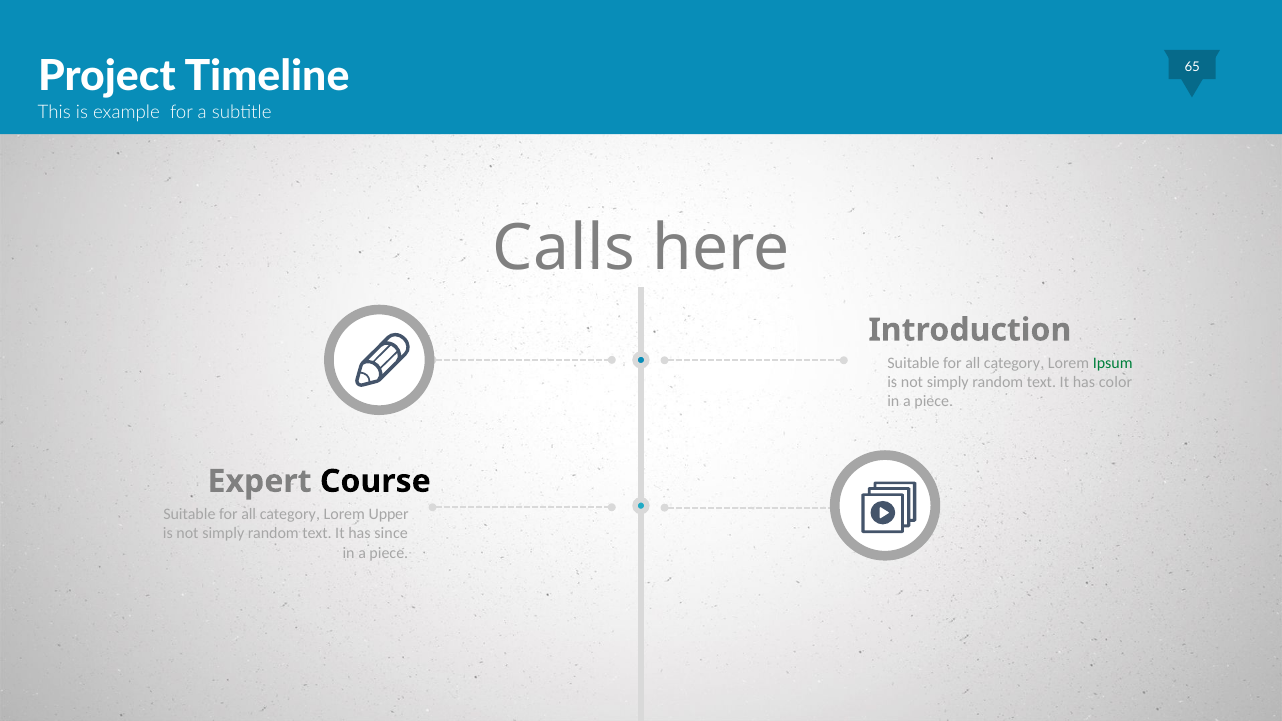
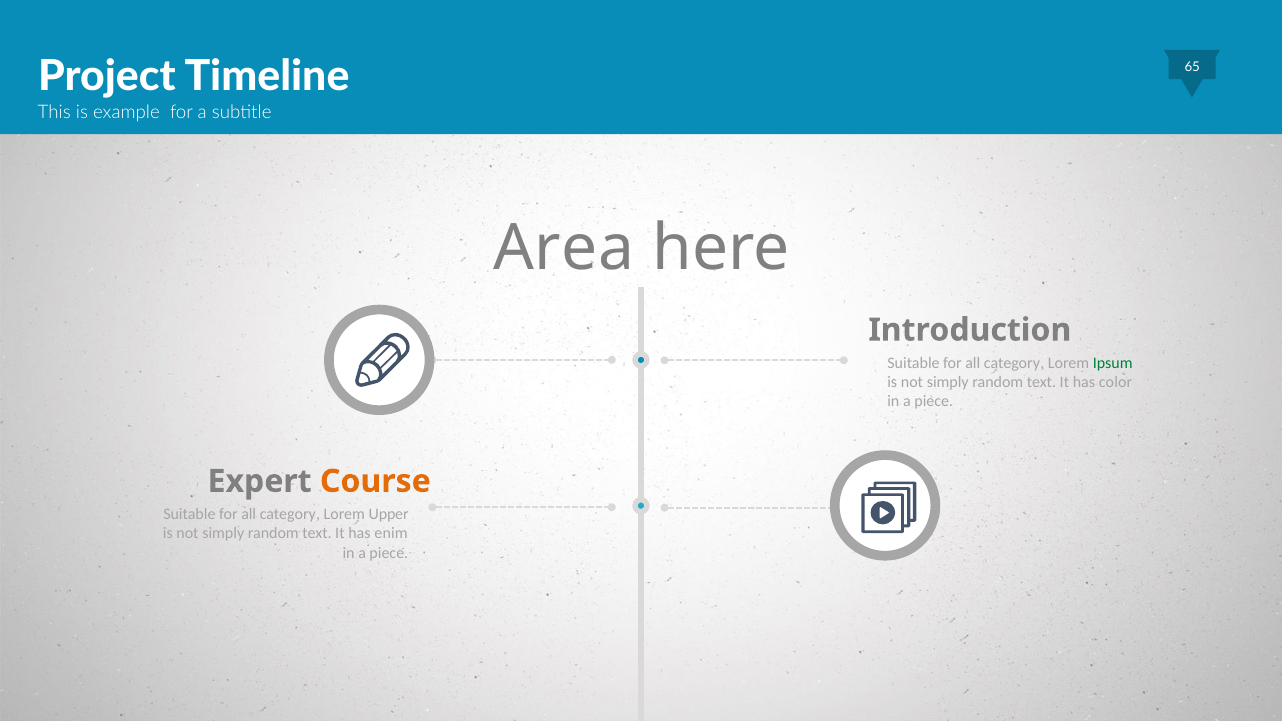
Calls: Calls -> Area (564, 248)
Course colour: black -> orange (375, 481)
since: since -> enim (391, 534)
